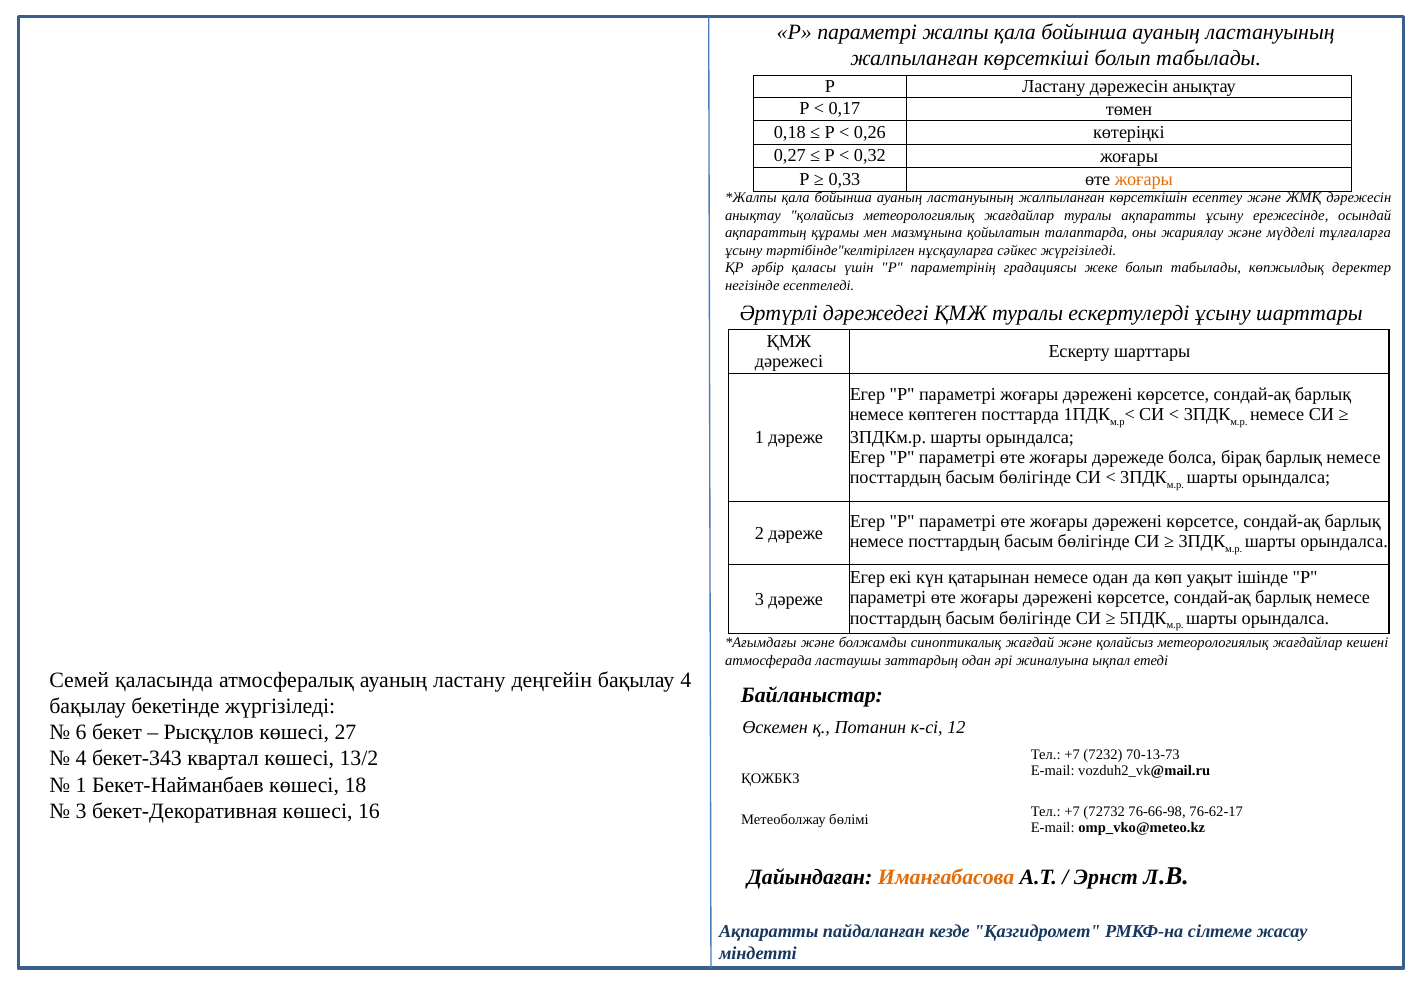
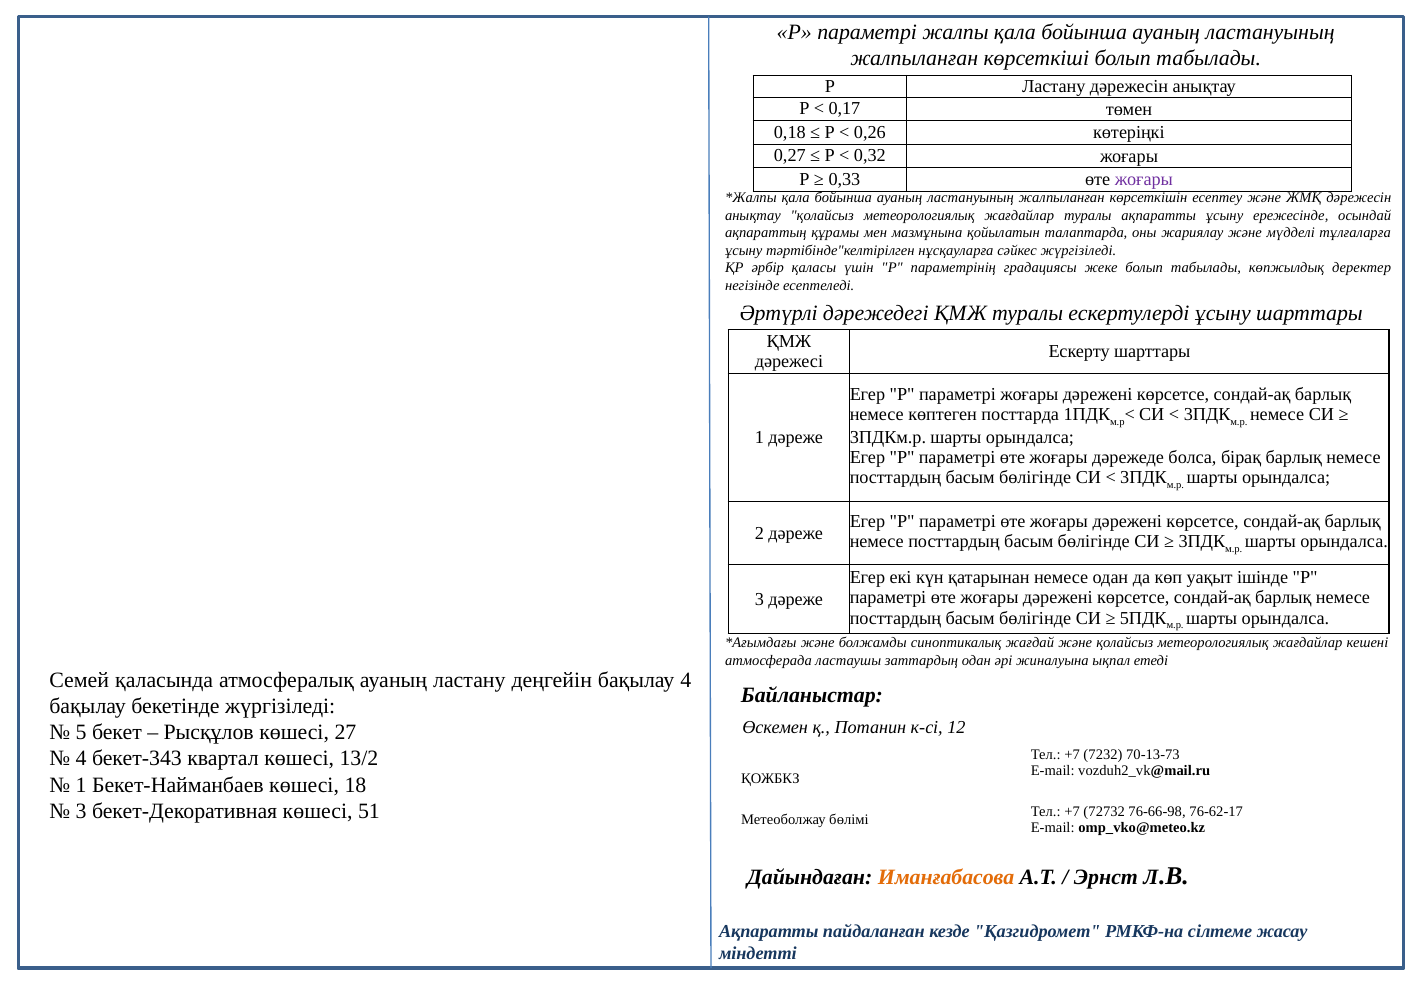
жоғары colour: orange -> purple (1144, 179)
6: 6 -> 5 (81, 732)
16: 16 -> 51 (369, 811)
